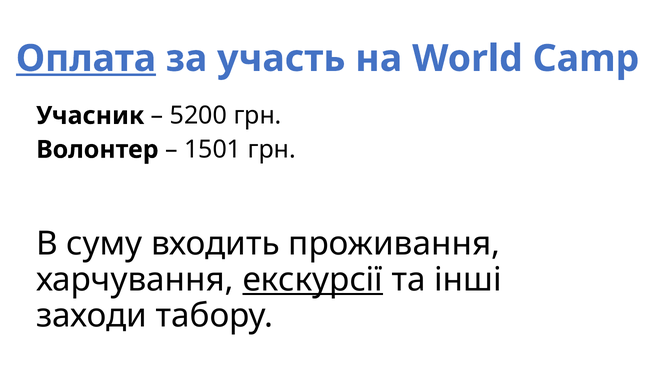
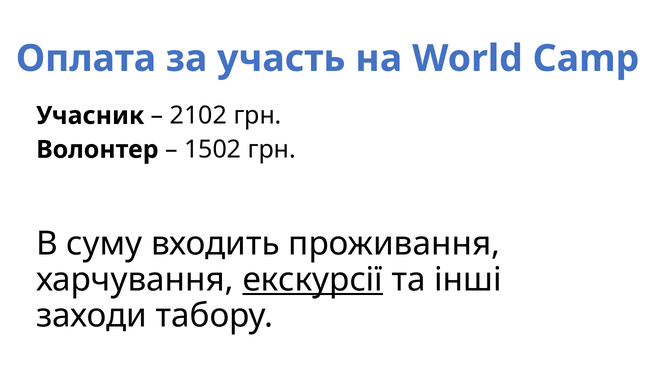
Оплата underline: present -> none (86, 59)
5200: 5200 -> 2102 (198, 116)
1501: 1501 -> 1502 (213, 150)
